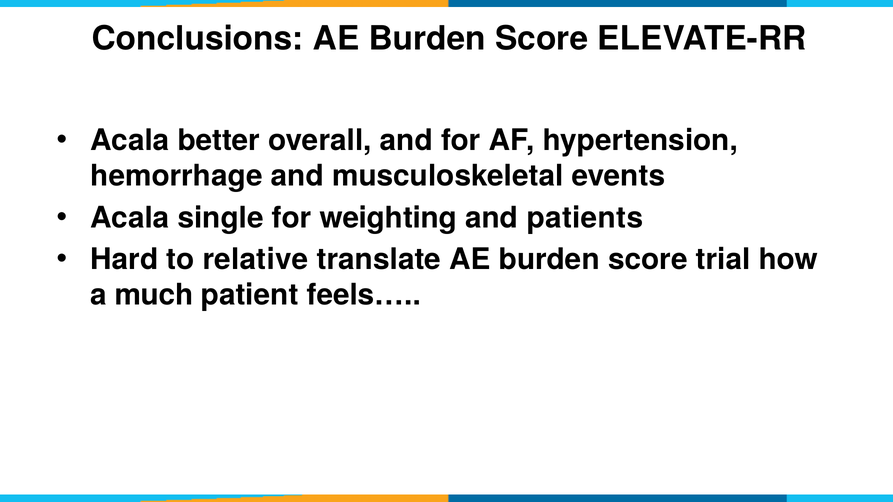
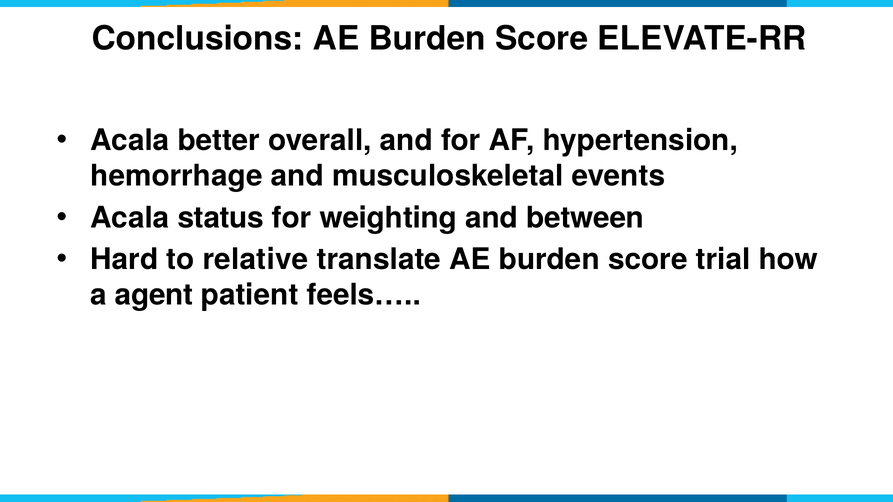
single: single -> status (221, 218)
patients: patients -> between (585, 218)
much: much -> agent (154, 295)
